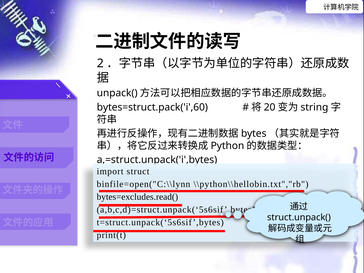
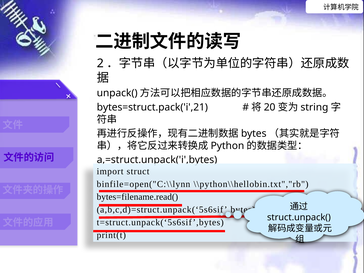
bytes=struct.pack('i',60: bytes=struct.pack('i',60 -> bytes=struct.pack('i',21 (152, 107)
bytes=excludes.read(: bytes=excludes.read( -> bytes=filename.read( (137, 197)
